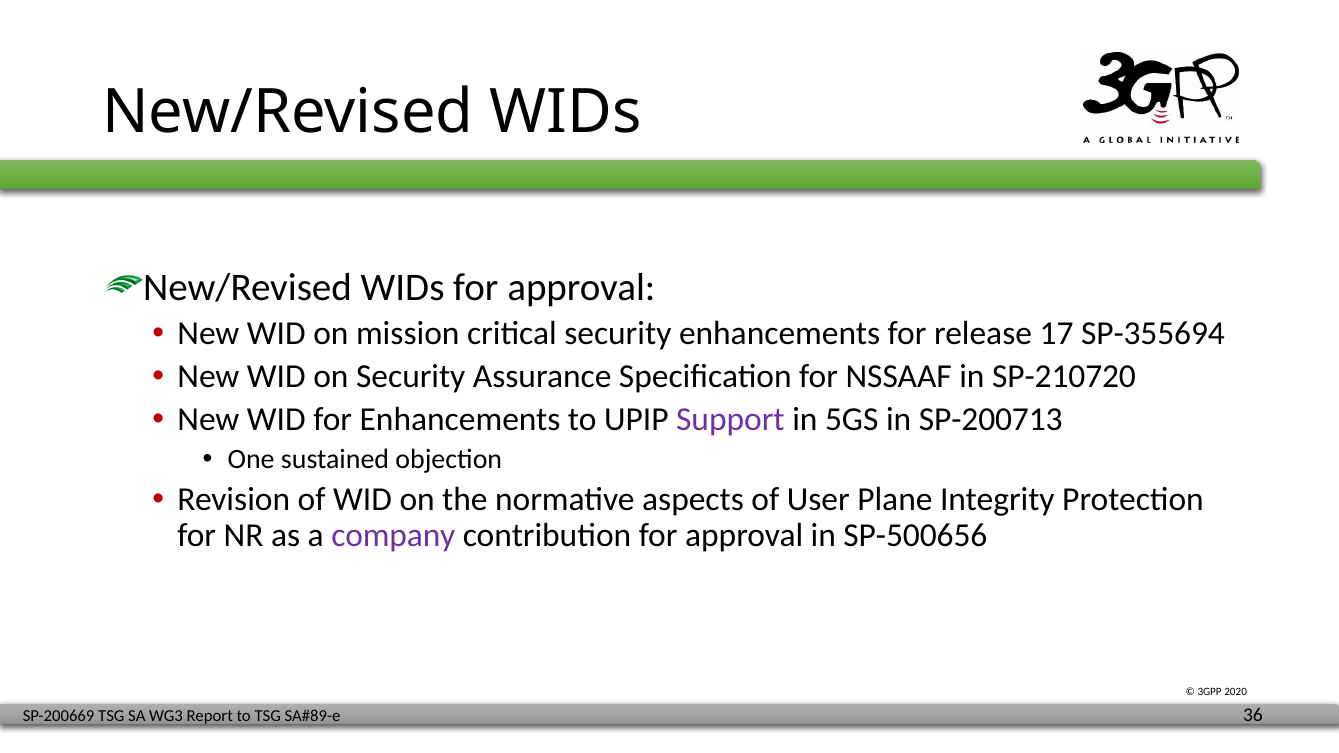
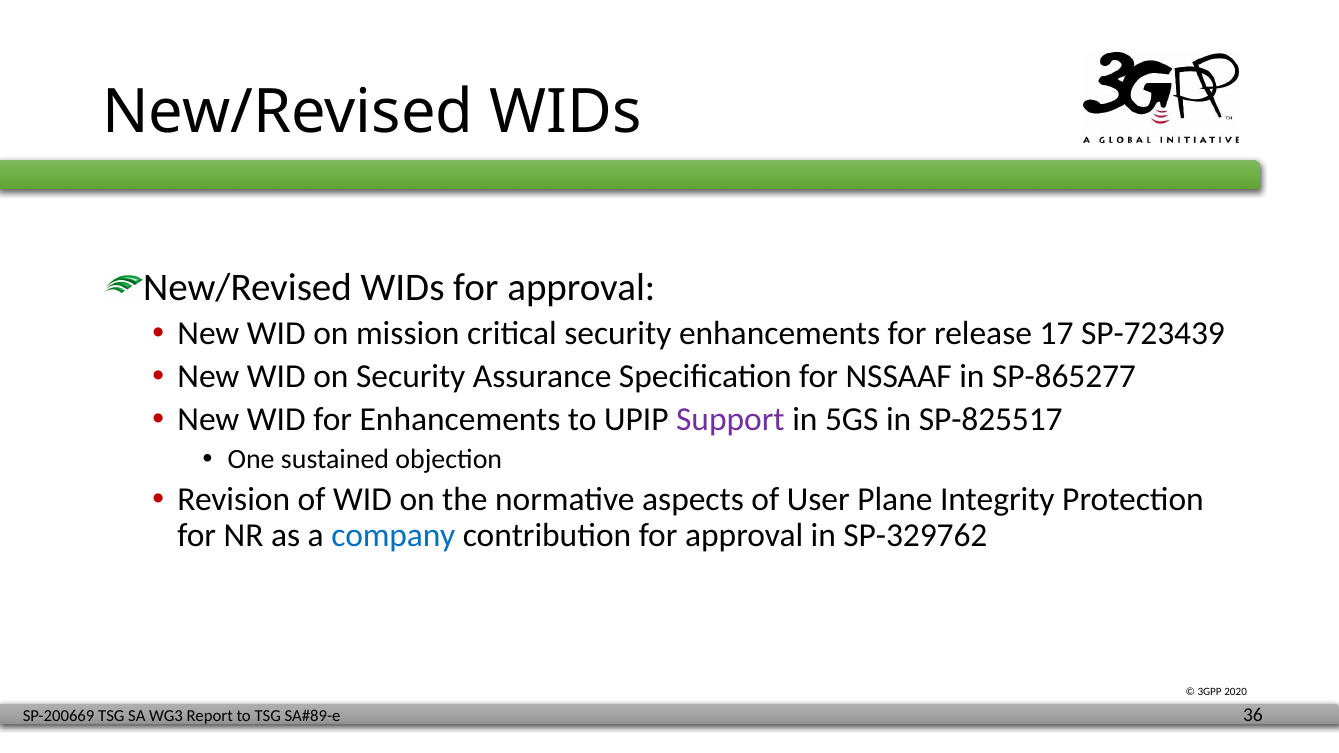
SP-355694: SP-355694 -> SP-723439 (1153, 333)
SP-210720: SP-210720 -> SP-865277 (1064, 376)
SP-200713: SP-200713 -> SP-825517 (991, 420)
company colour: purple -> blue (393, 536)
SP-500656: SP-500656 -> SP-329762 (915, 536)
